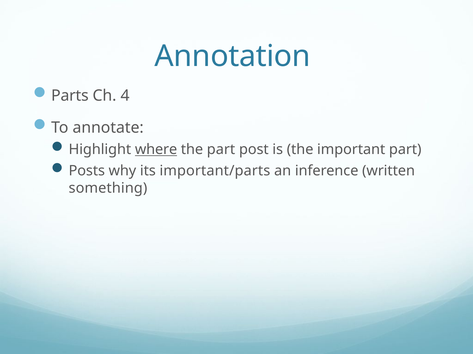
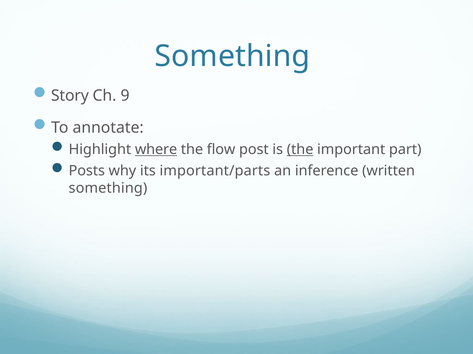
Annotation: Annotation -> Something (232, 56)
Parts: Parts -> Story (70, 96)
4: 4 -> 9 (125, 96)
the part: part -> flow (221, 150)
the underline: none -> present (300, 150)
